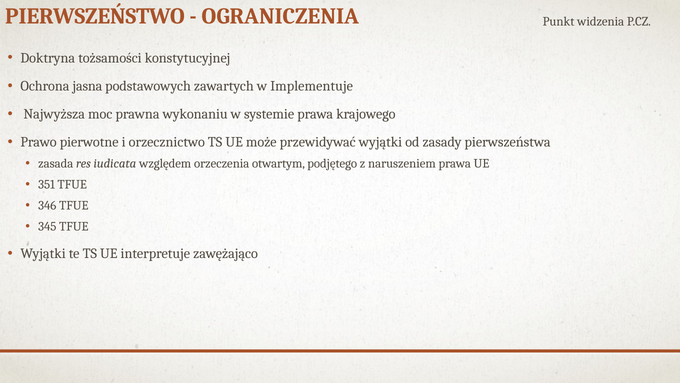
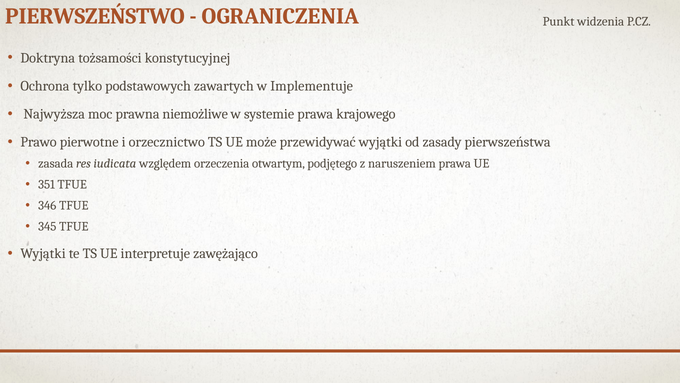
jasna: jasna -> tylko (87, 86)
wykonaniu: wykonaniu -> niemożliwe (195, 114)
